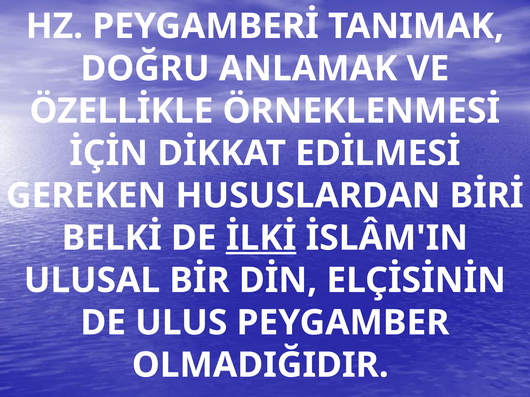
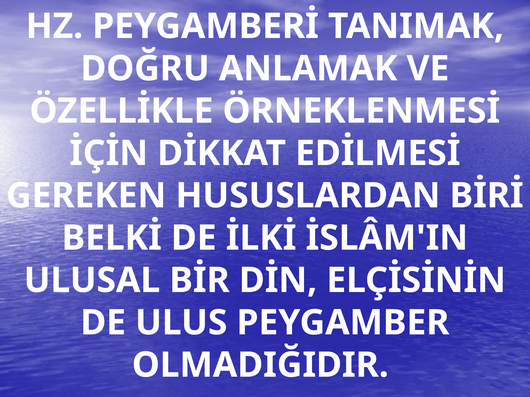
İLKİ underline: present -> none (261, 238)
